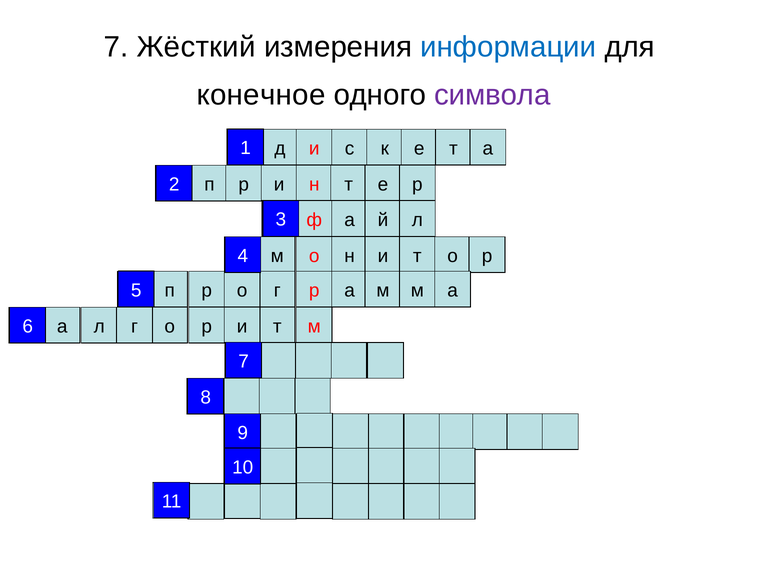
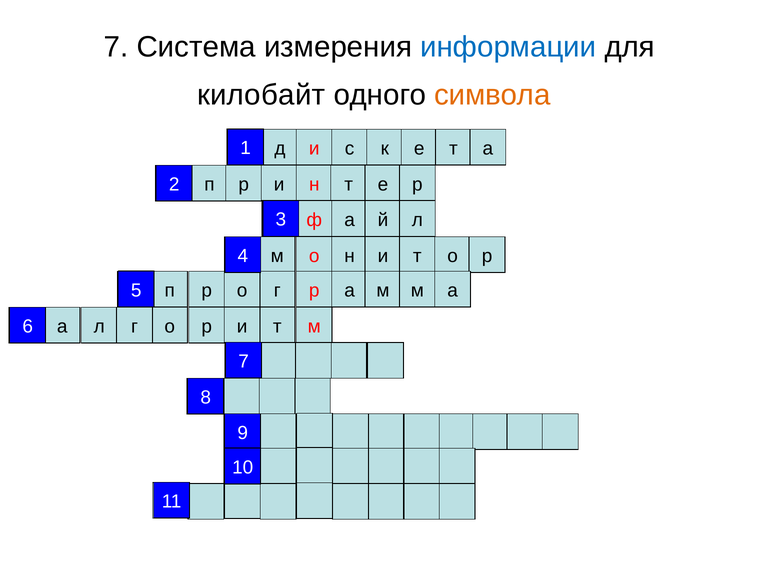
Жёсткий: Жёсткий -> Система (196, 47)
конечное: конечное -> килобайт (261, 95)
символа colour: purple -> orange (492, 95)
